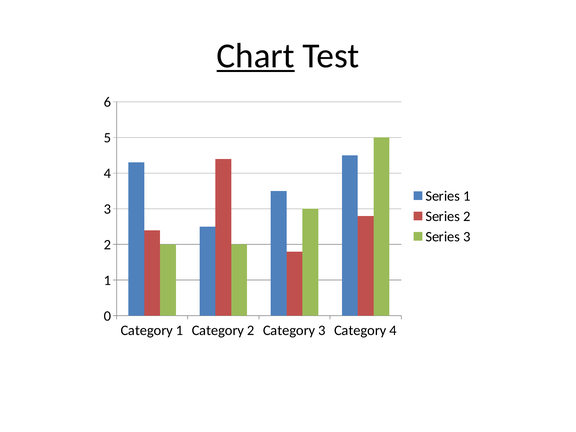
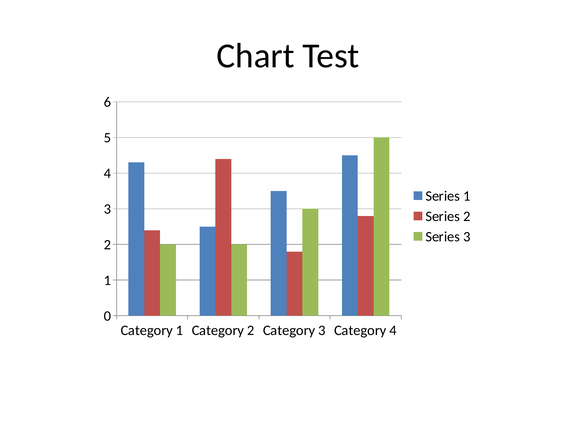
Chart underline: present -> none (256, 56)
